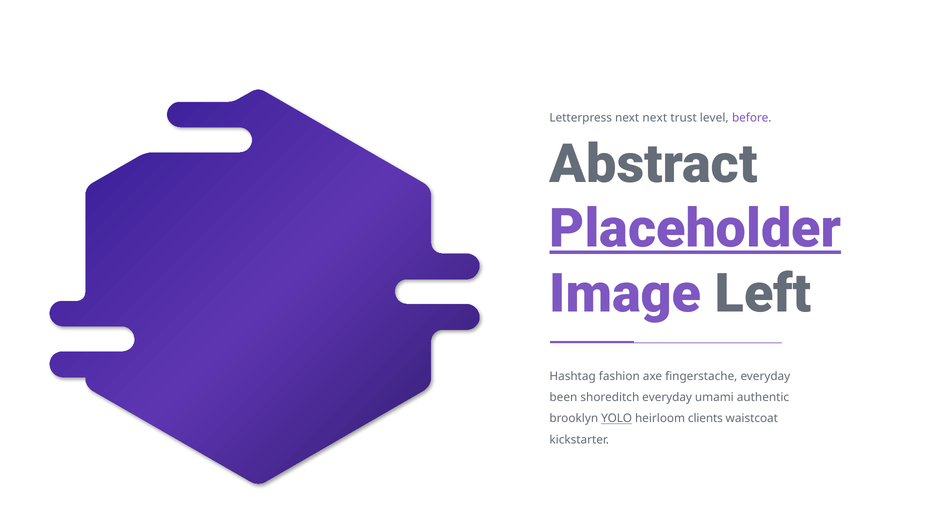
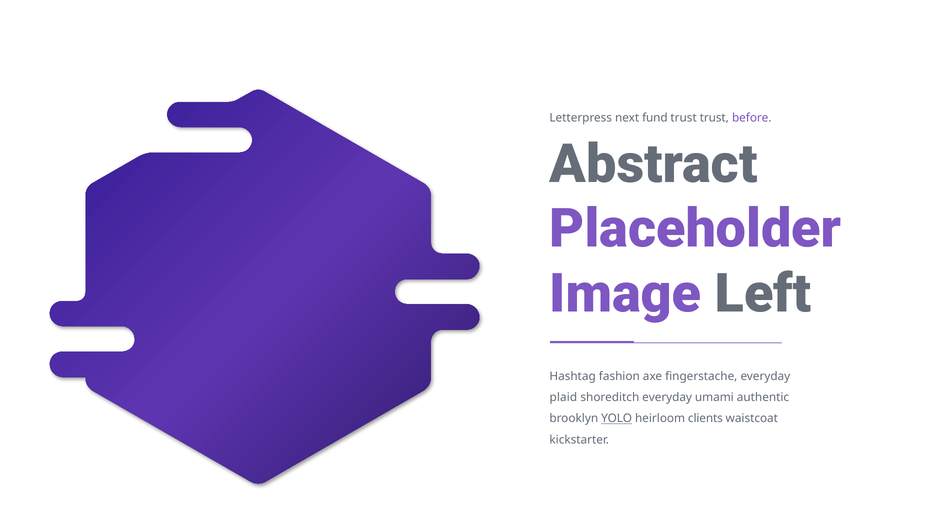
next next: next -> fund (655, 118)
trust level: level -> trust (714, 118)
Placeholder underline: present -> none (695, 229)
been: been -> plaid (563, 398)
